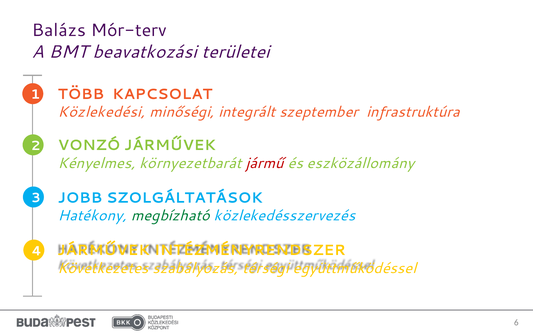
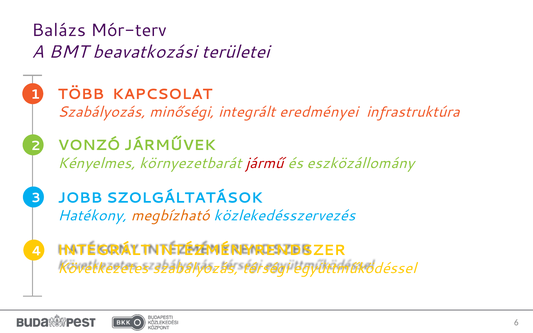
Közlekedési: Közlekedési -> Szabályozás (102, 112)
szeptember: szeptember -> eredményei (319, 112)
megbízható colour: green -> orange (170, 216)
JÁRMŰVEK: JÁRMŰVEK -> INTEGRÁLT (104, 251)
